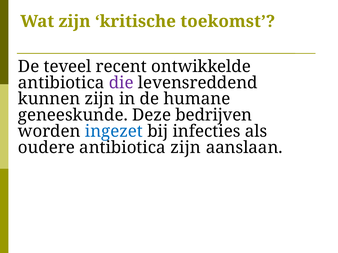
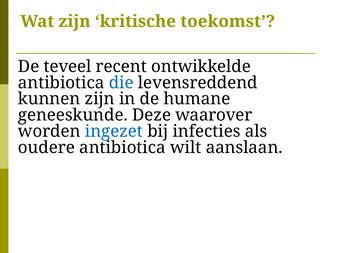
die colour: purple -> blue (121, 83)
bedrijven: bedrijven -> waarover (214, 115)
antibiotica zijn: zijn -> wilt (186, 148)
